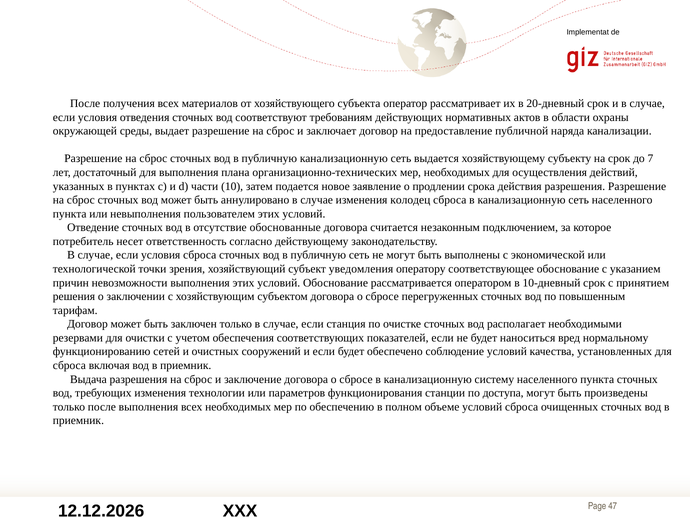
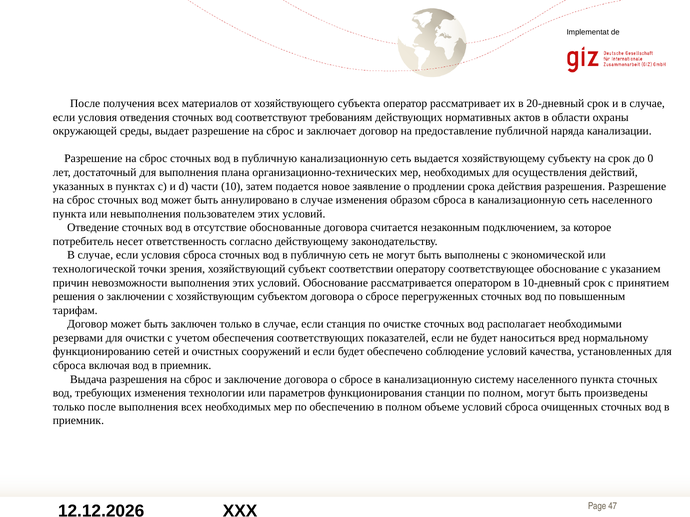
7: 7 -> 0 (650, 159)
колодец: колодец -> образом (410, 200)
уведомления: уведомления -> соответствии (361, 269)
по доступа: доступа -> полном (503, 393)
